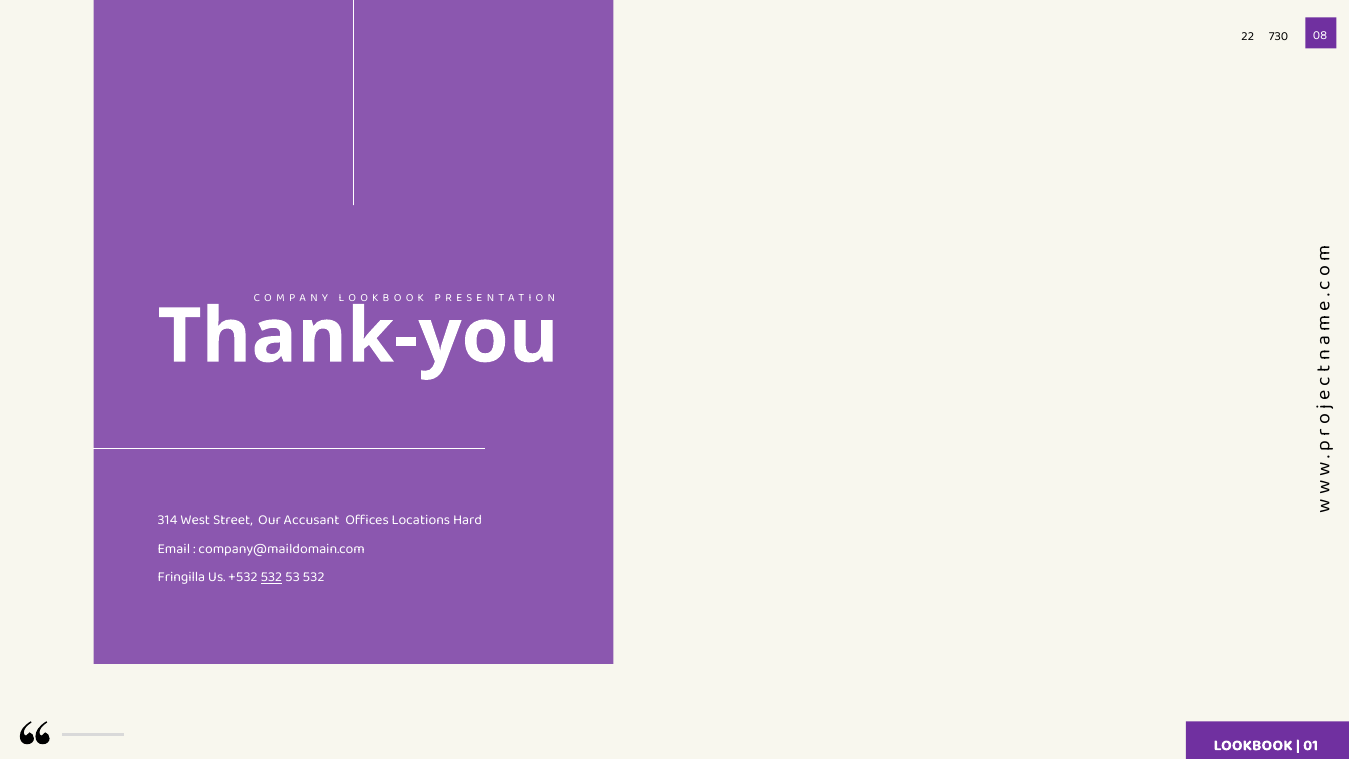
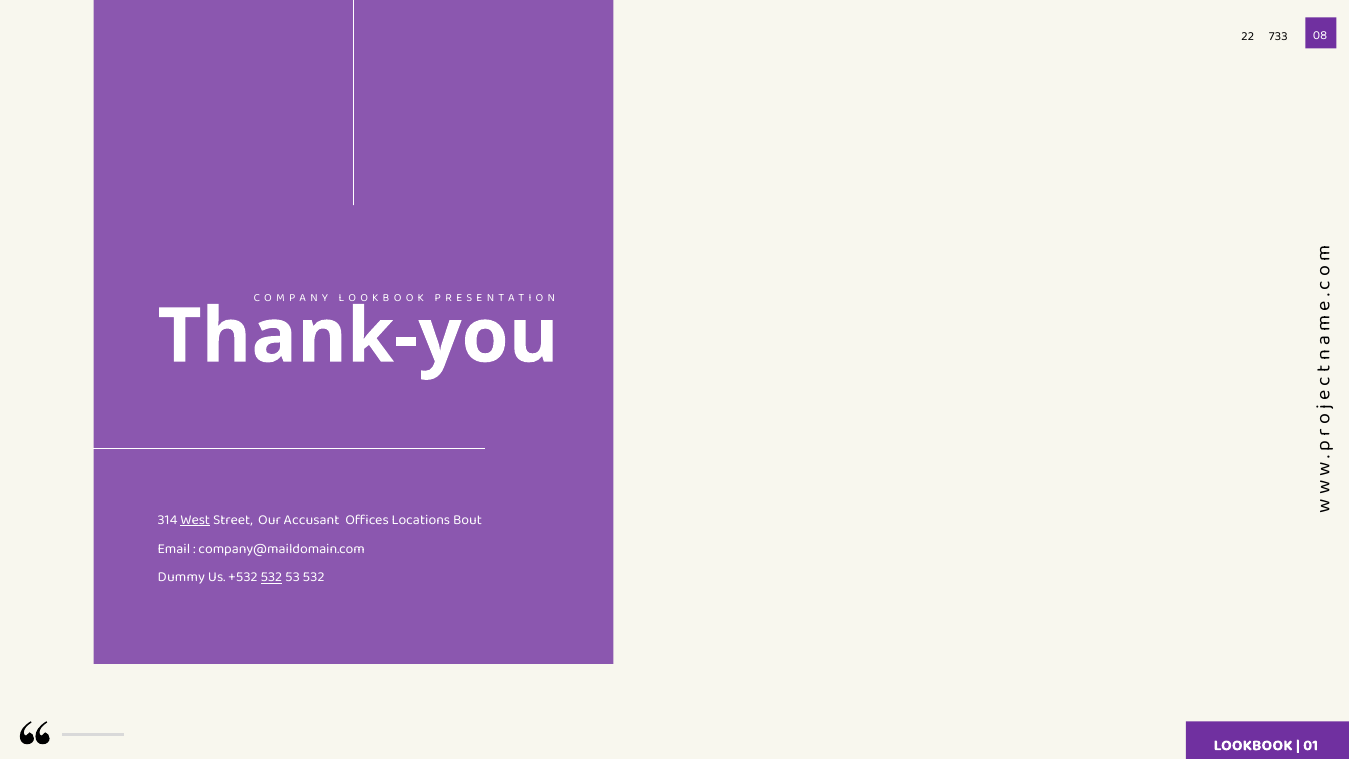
730: 730 -> 733 (1278, 36)
West underline: none -> present (195, 520)
Hard: Hard -> Bout (468, 520)
Fringilla: Fringilla -> Dummy (181, 577)
